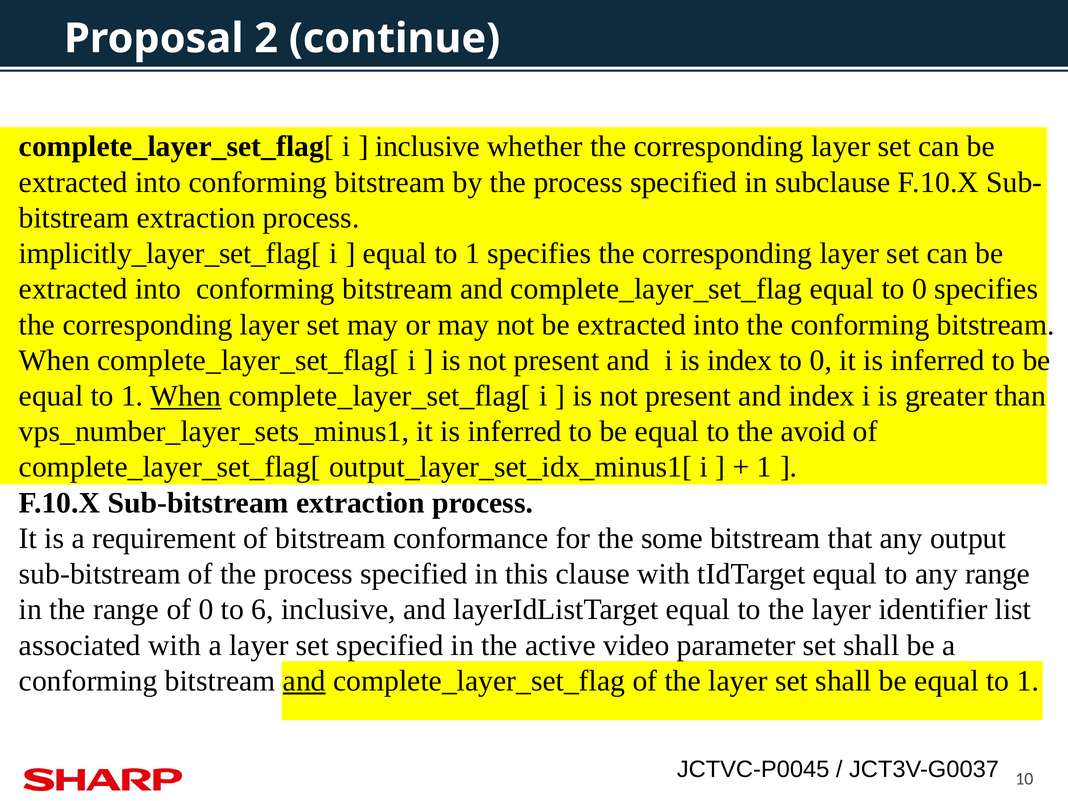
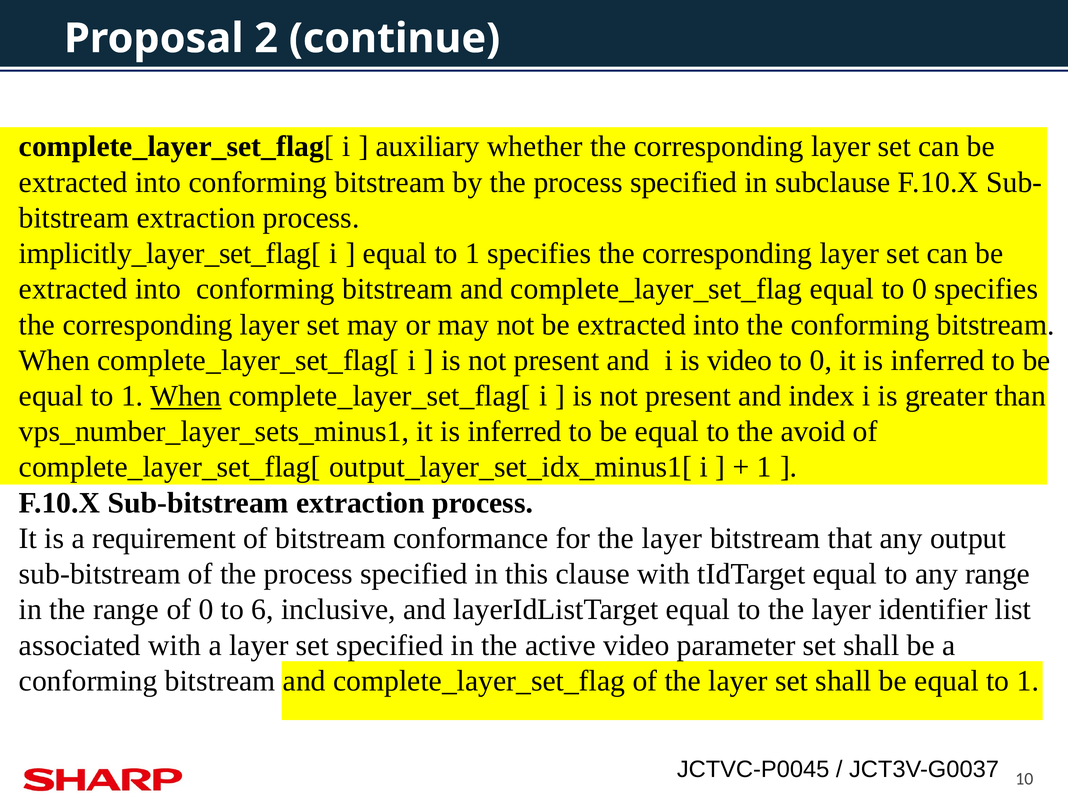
inclusive: inclusive -> auxiliary (428, 147)
is index: index -> video (740, 360)
for the some: some -> layer (672, 538)
and underline: present -> none (304, 681)
